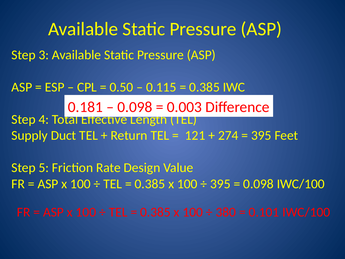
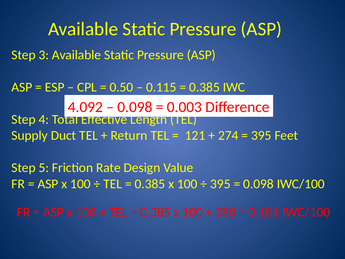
0.181: 0.181 -> 4.092 (85, 107)
